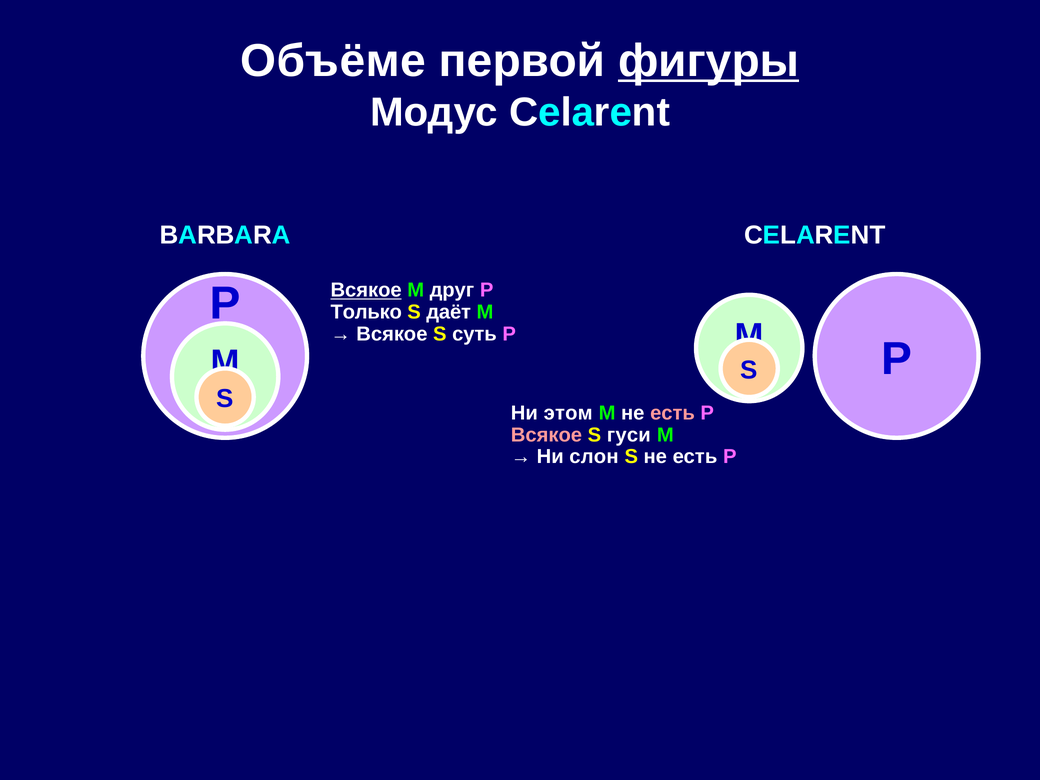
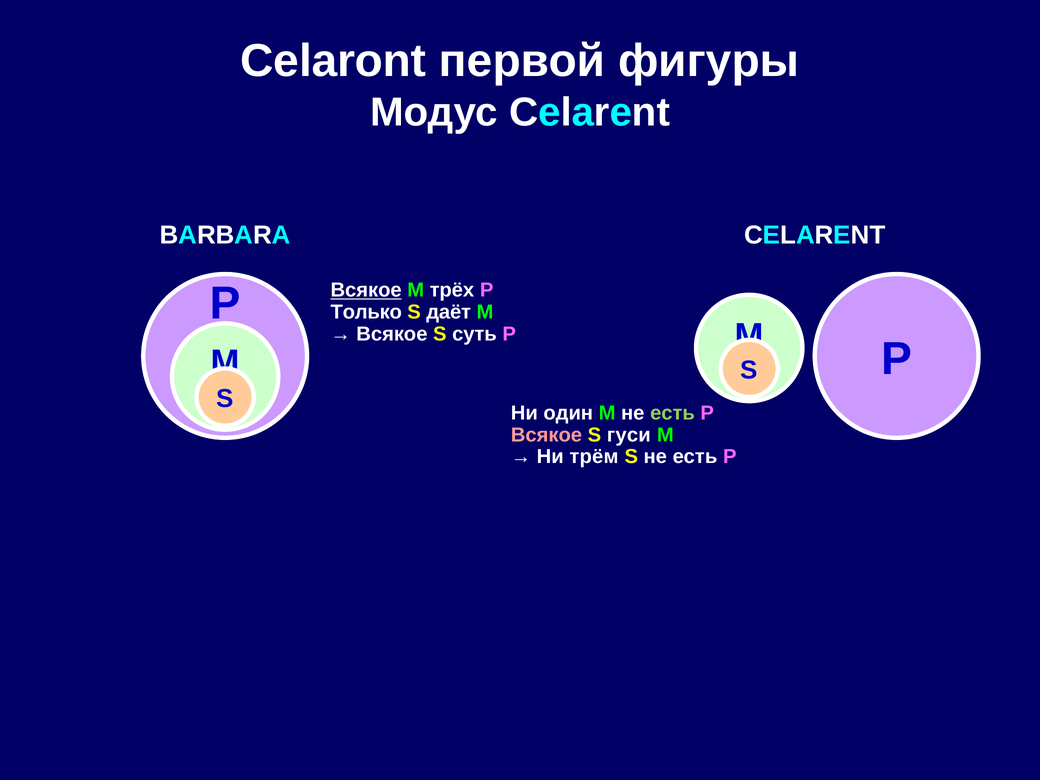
Объёме: Объёме -> Celaront (333, 61)
фигуры underline: present -> none (709, 61)
друг: друг -> трёх (452, 290)
этом: этом -> один (568, 413)
есть colour: pink -> light green (673, 413)
слон: слон -> трём (594, 457)
